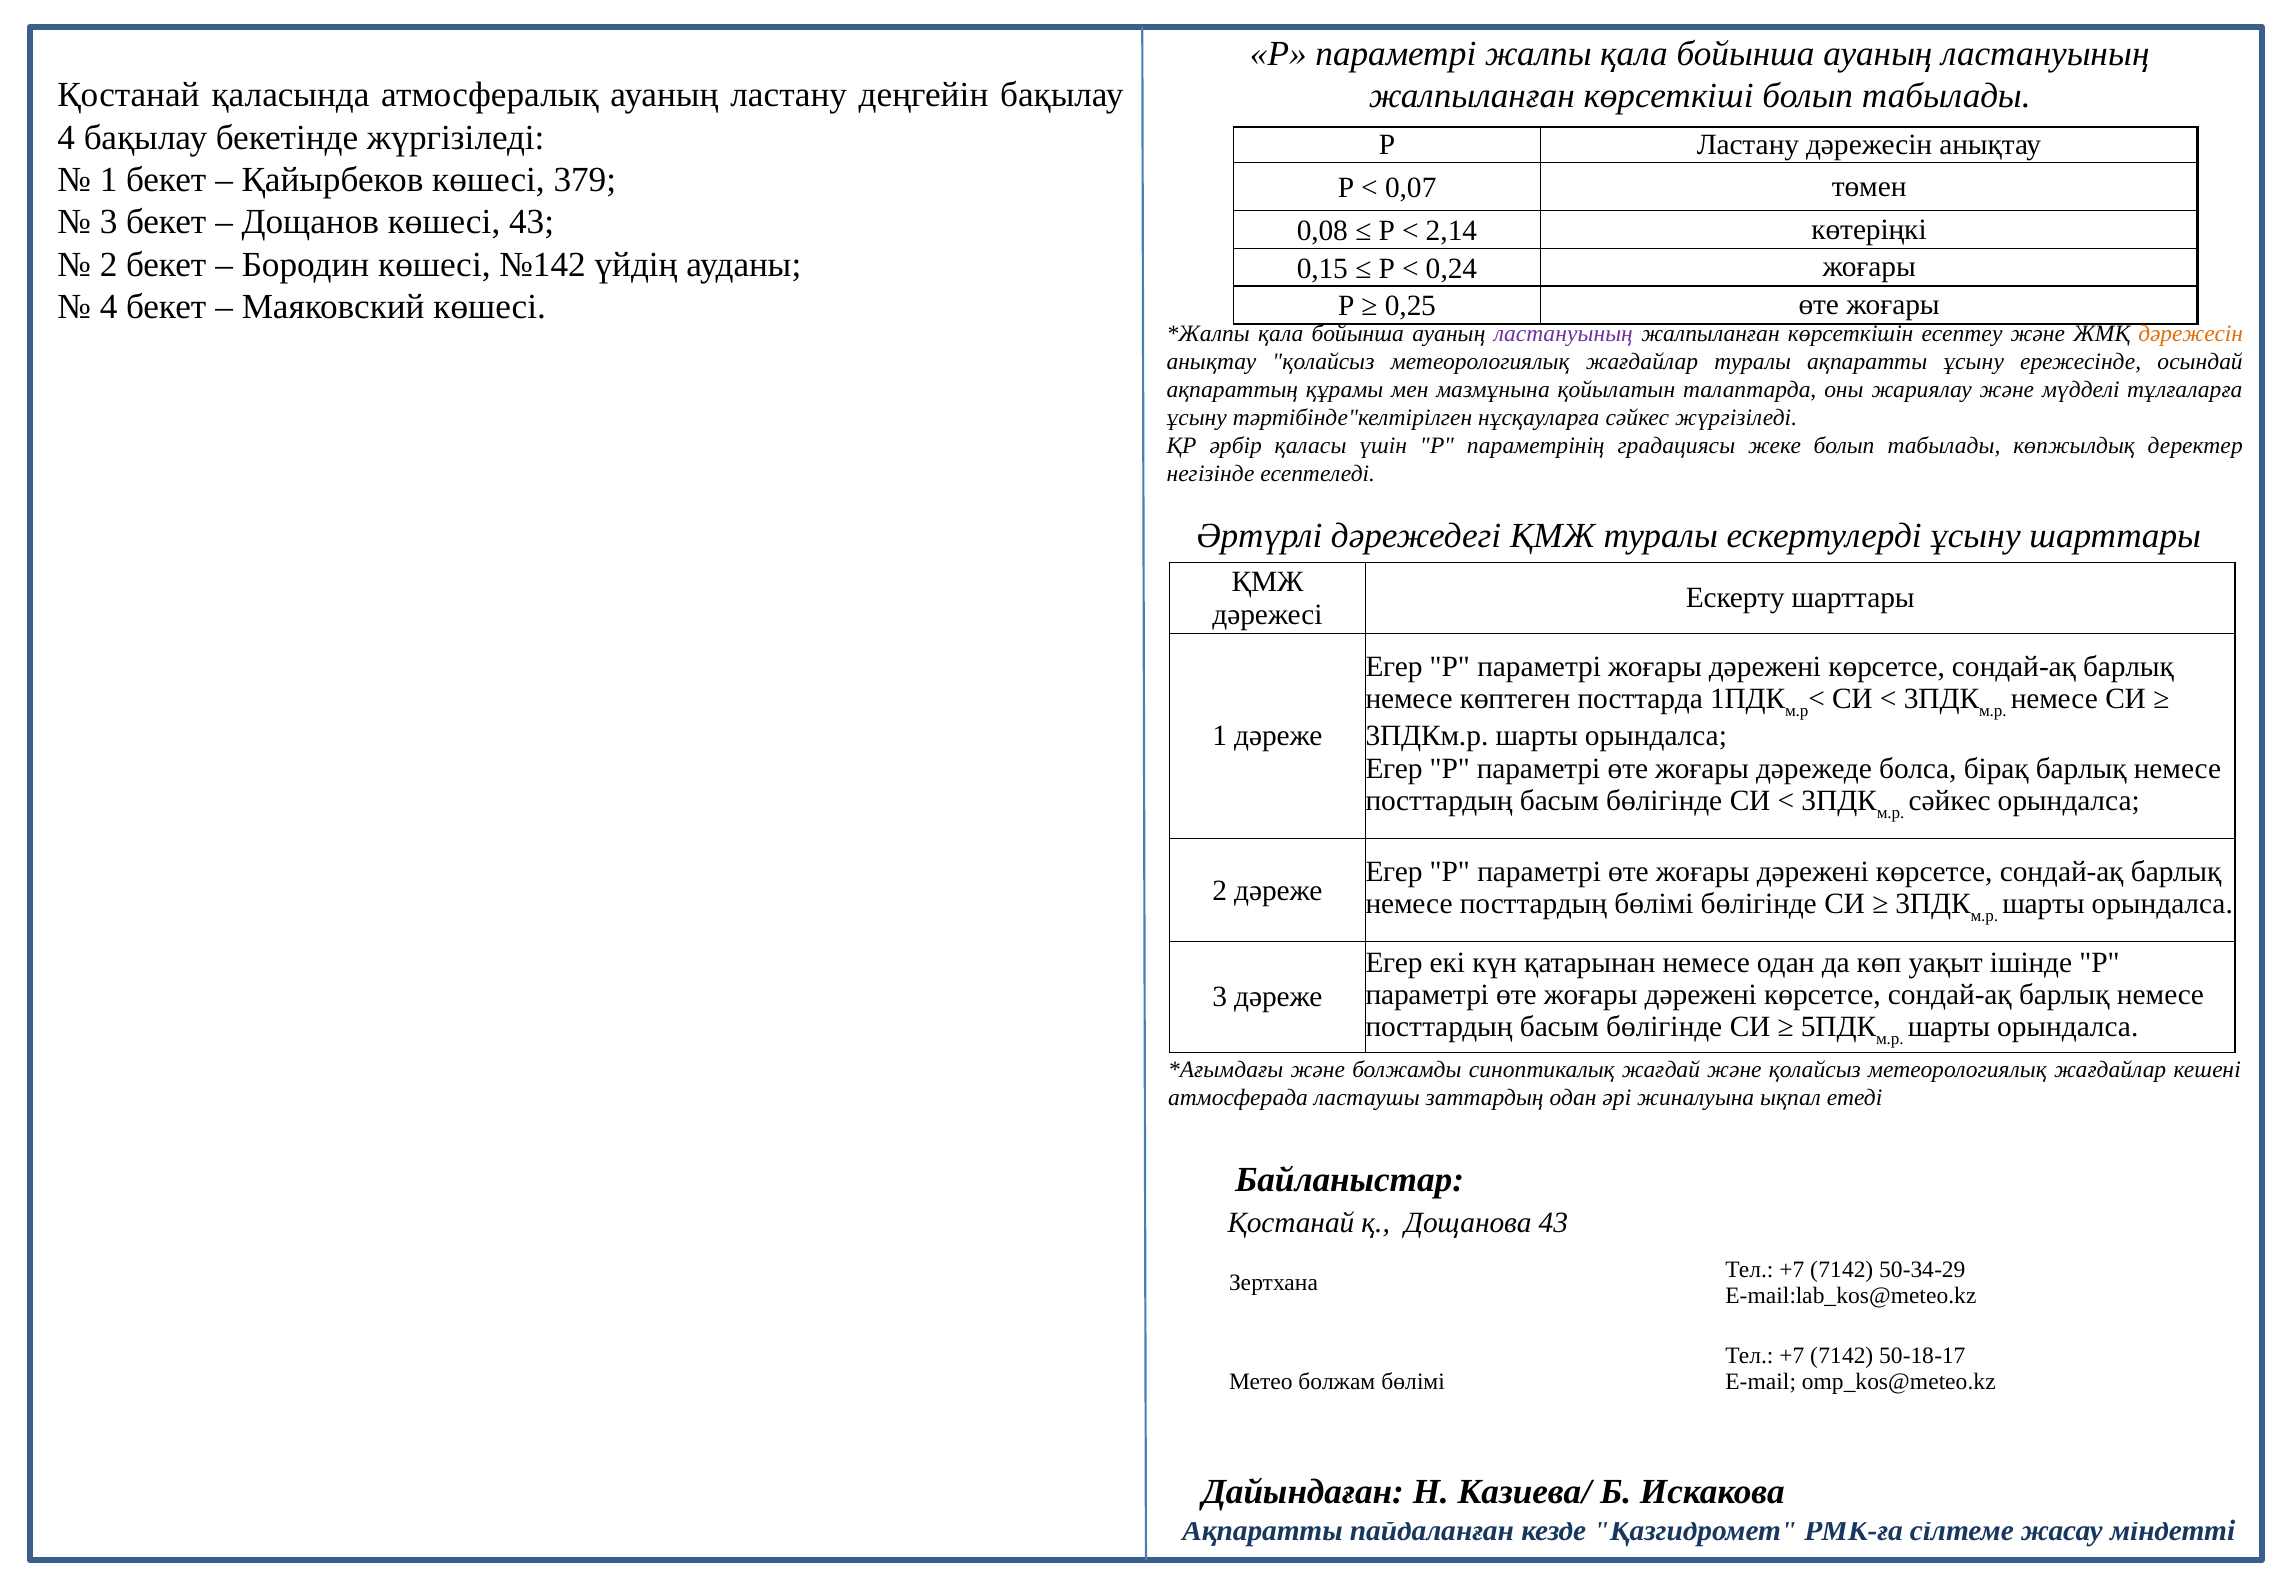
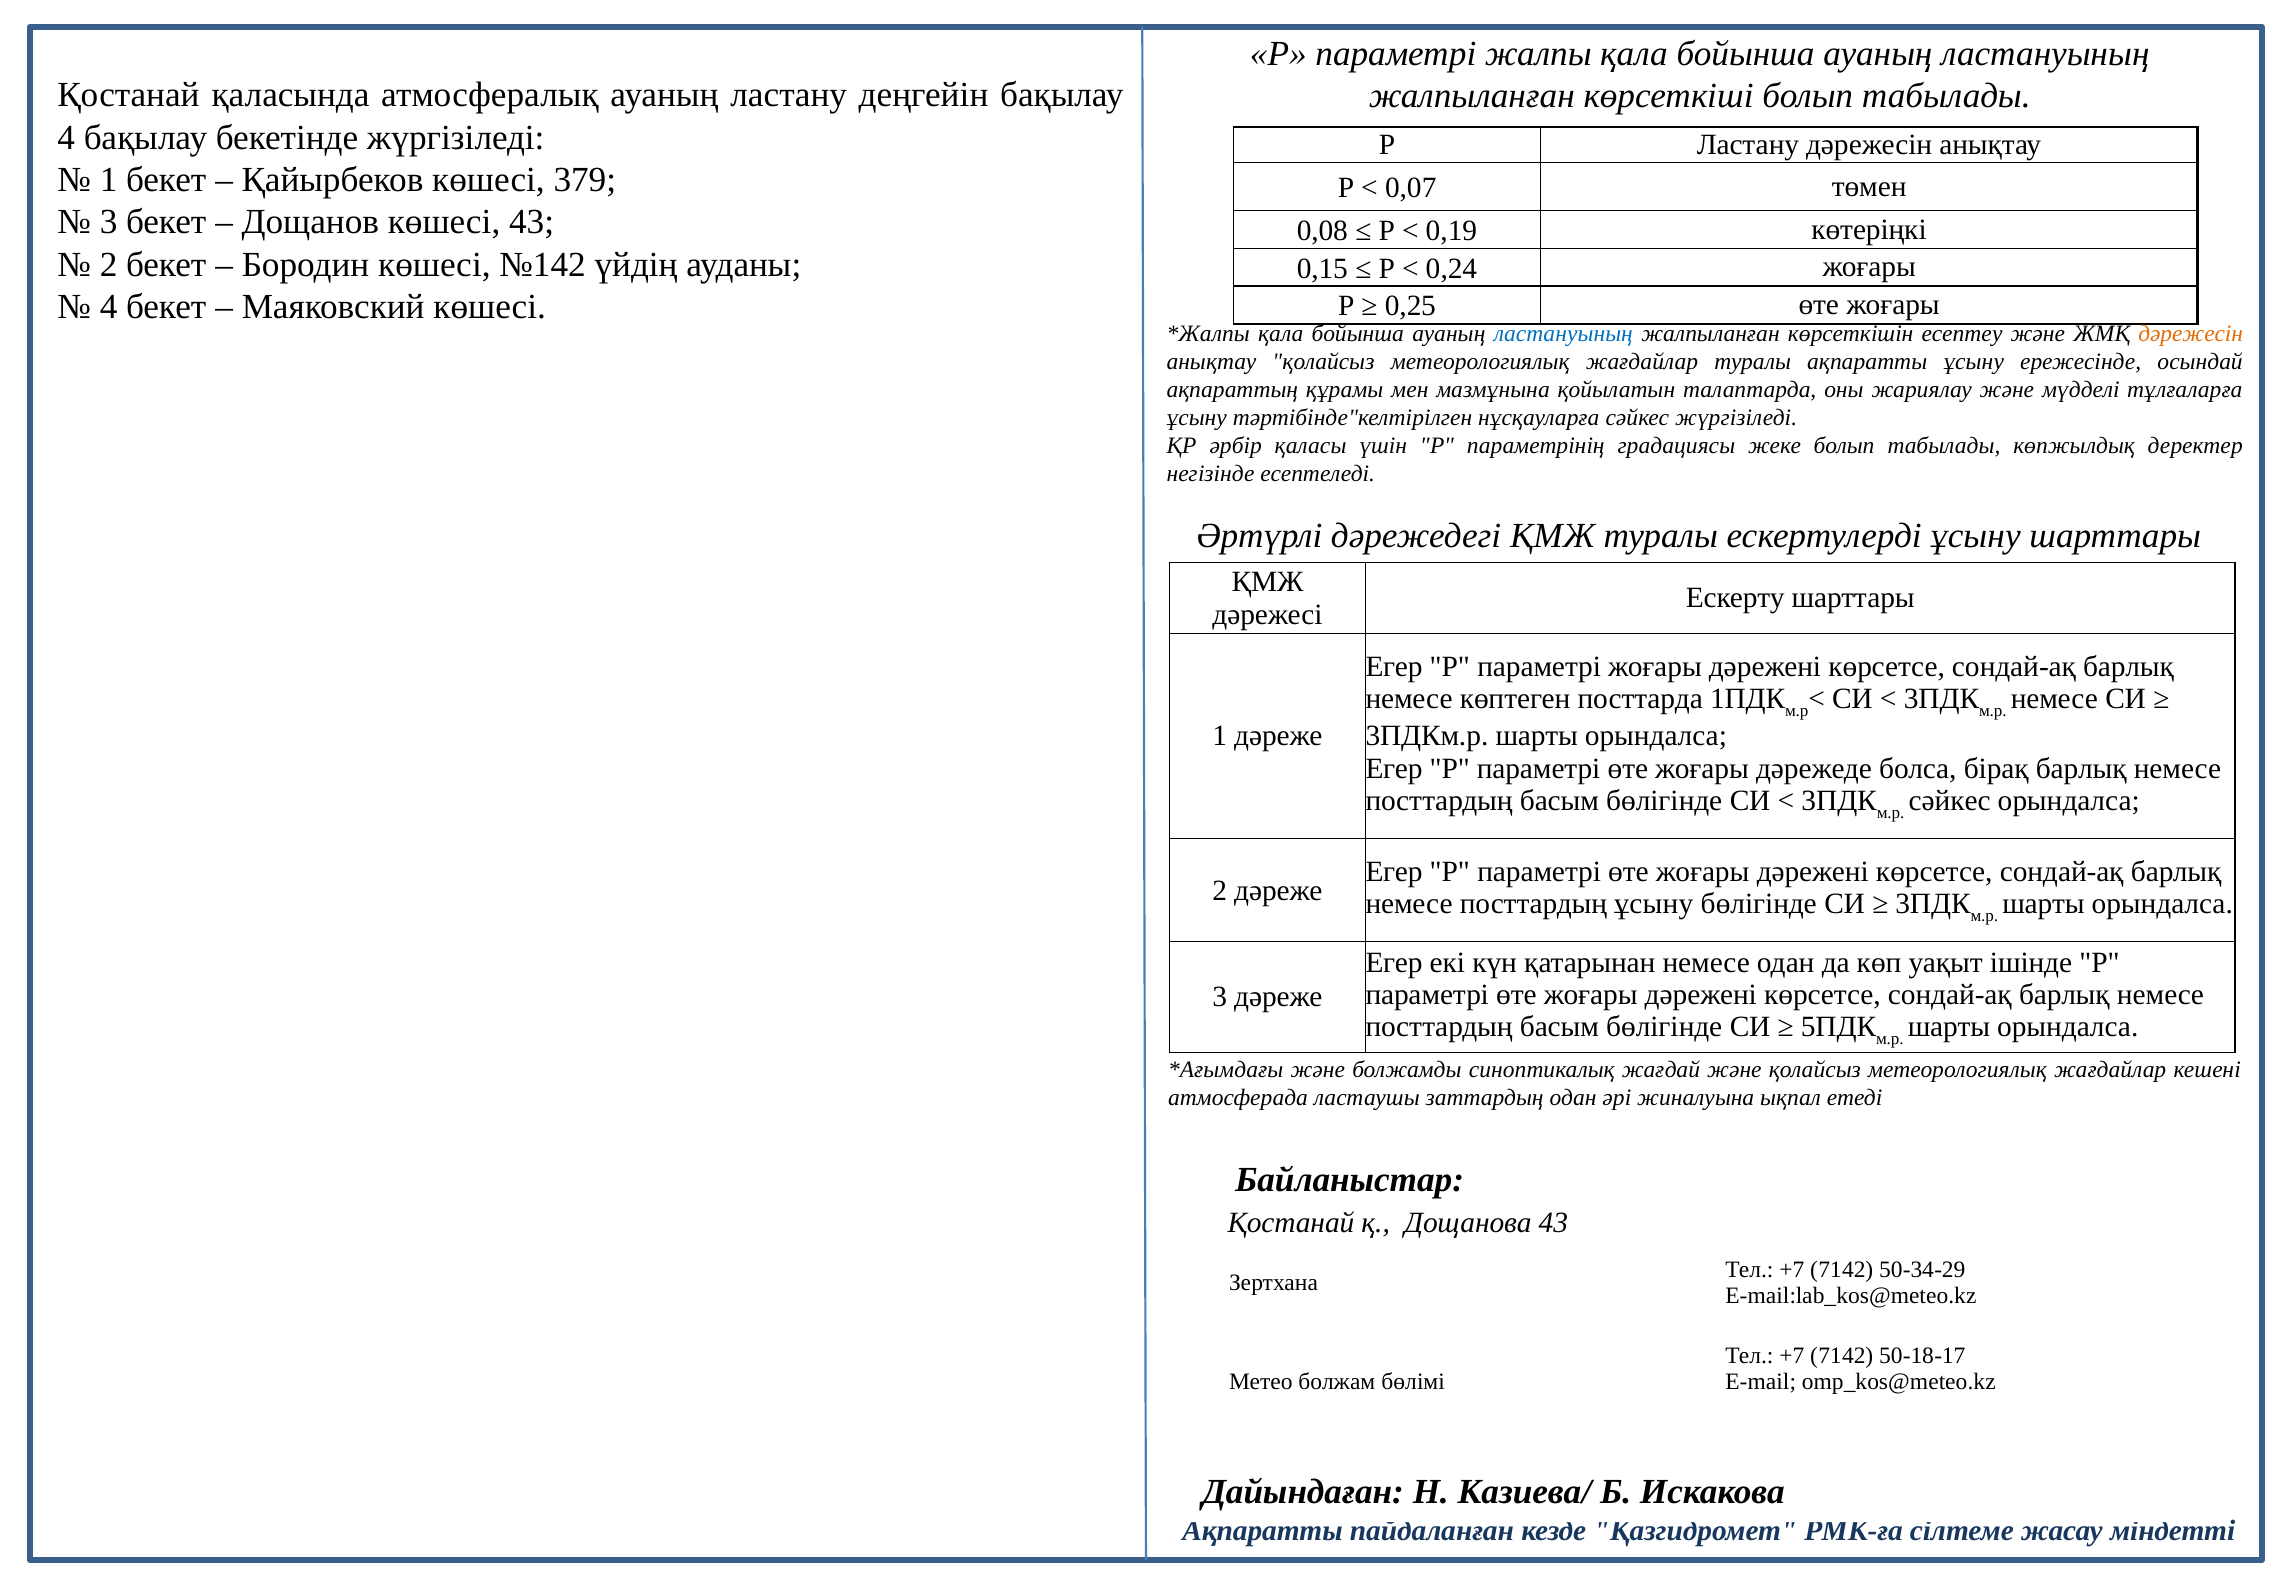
2,14: 2,14 -> 0,19 (1451, 231)
ластануының colour: purple -> blue (1563, 333)
посттардың бөлімі: бөлімі -> ұсыну (1654, 904)
